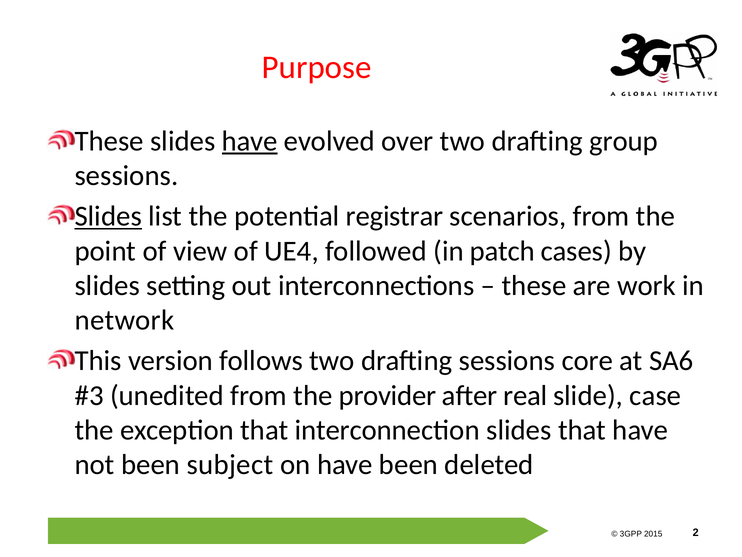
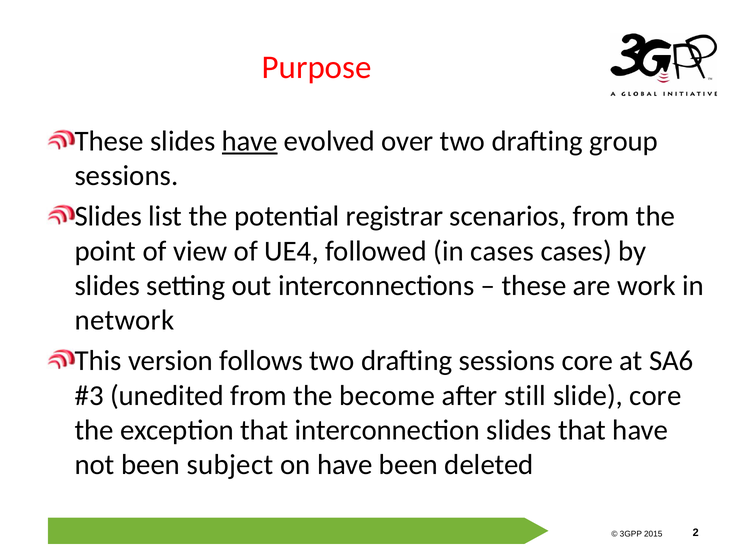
Slides underline: present -> none (108, 216)
in patch: patch -> cases (502, 251)
provider: provider -> become (387, 395)
real: real -> still (525, 395)
slide case: case -> core (655, 395)
